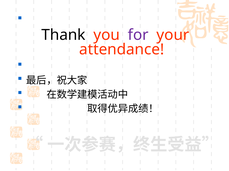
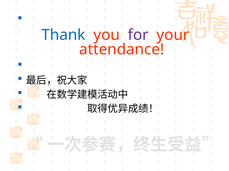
Thank colour: black -> blue (63, 35)
